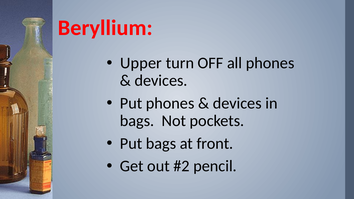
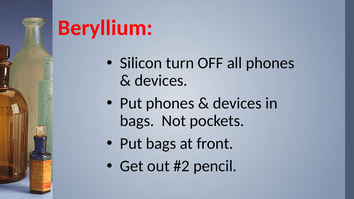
Upper: Upper -> Silicon (141, 63)
